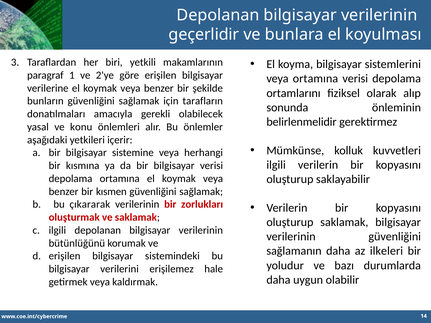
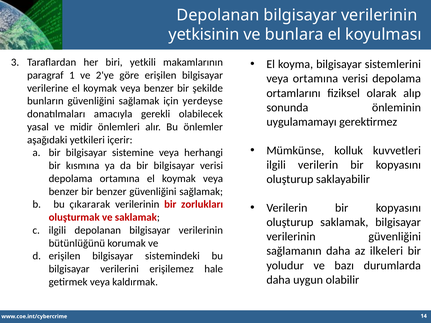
geçerlidir: geçerlidir -> yetkisinin (204, 34)
tarafların: tarafların -> yerdeyse (203, 101)
belirlenmelidir: belirlenmelidir -> uygulamamayı (302, 122)
konu: konu -> midir (81, 127)
bir kısmen: kısmen -> benzer (111, 192)
